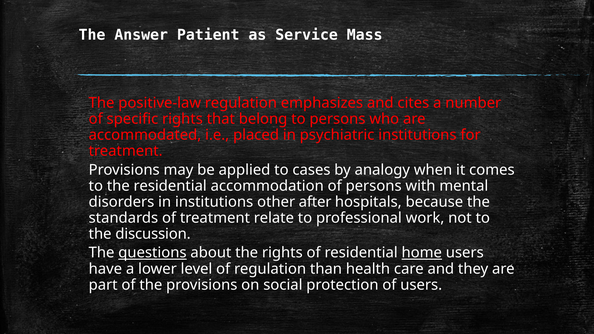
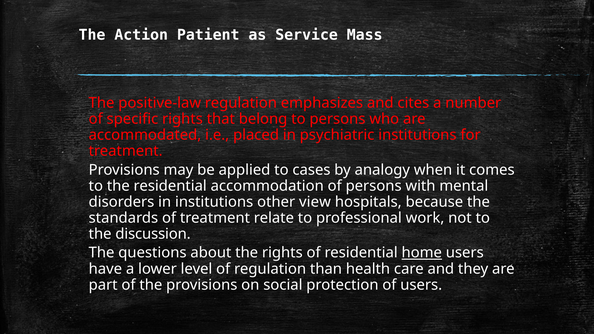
Answer: Answer -> Action (141, 35)
after: after -> view (315, 202)
questions underline: present -> none (152, 253)
